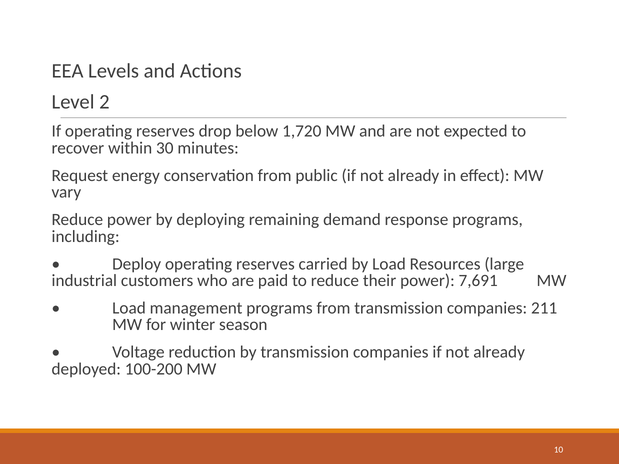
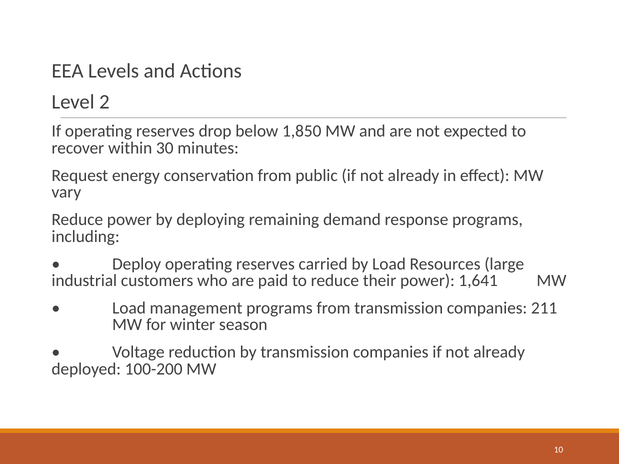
1,720: 1,720 -> 1,850 (302, 131)
7,691: 7,691 -> 1,641 (478, 281)
